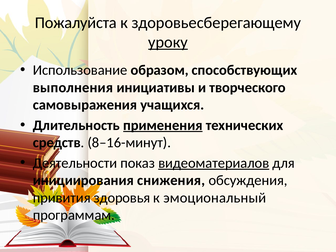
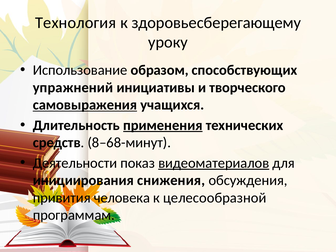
Пожалуйста: Пожалуйста -> Технология (76, 23)
уроку underline: present -> none (168, 42)
выполнения: выполнения -> упражнений (73, 88)
самовыражения underline: none -> present (85, 105)
8–16-минут: 8–16-минут -> 8–68-минут (129, 143)
здоровья: здоровья -> человека (122, 198)
эмоциональный: эмоциональный -> целесообразной (215, 198)
